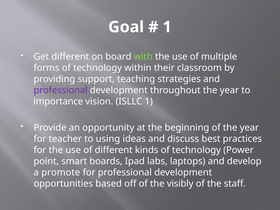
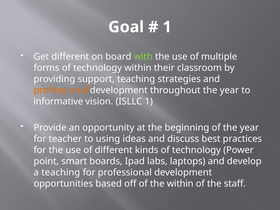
professional colour: purple -> orange (61, 90)
importance: importance -> informative (58, 101)
a promote: promote -> teaching (61, 172)
the visibly: visibly -> within (180, 184)
